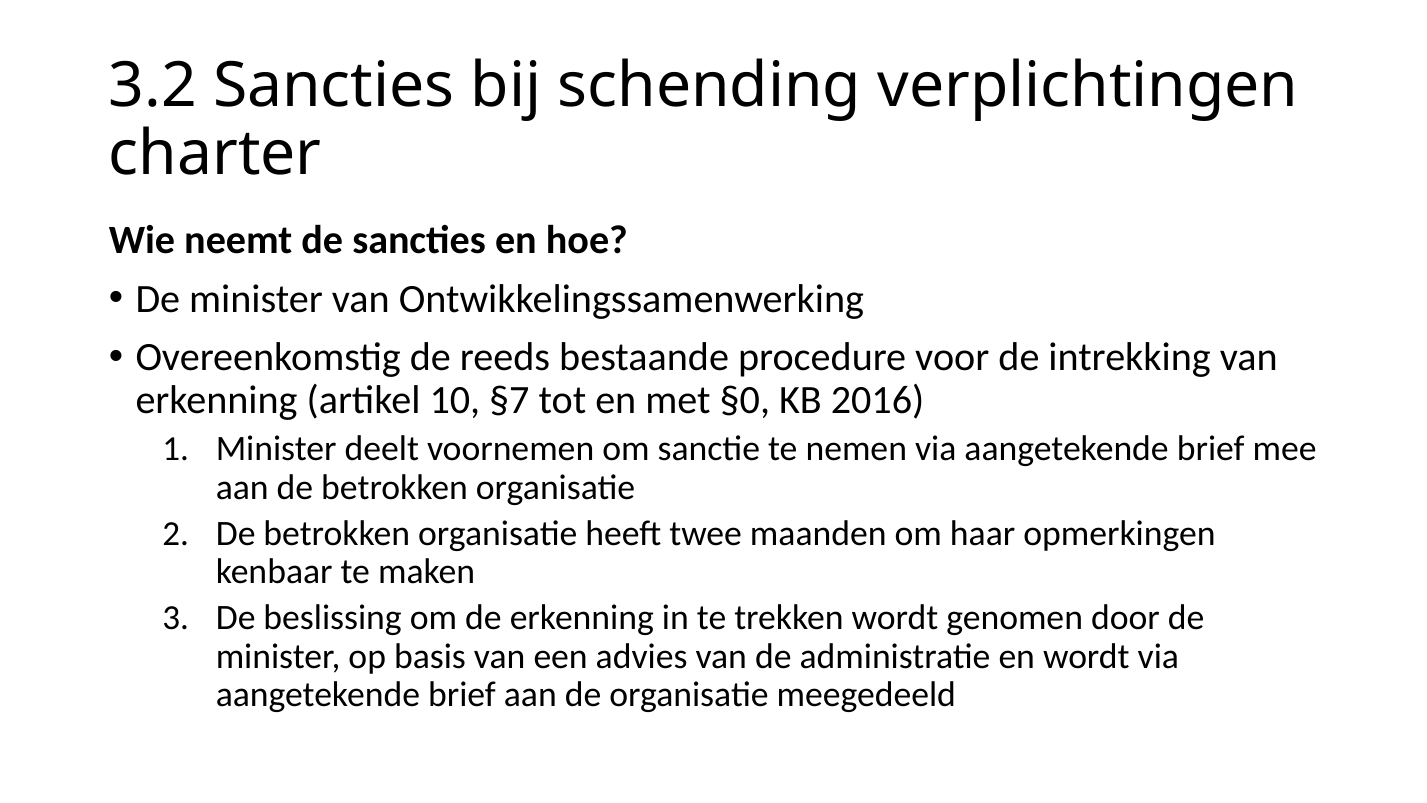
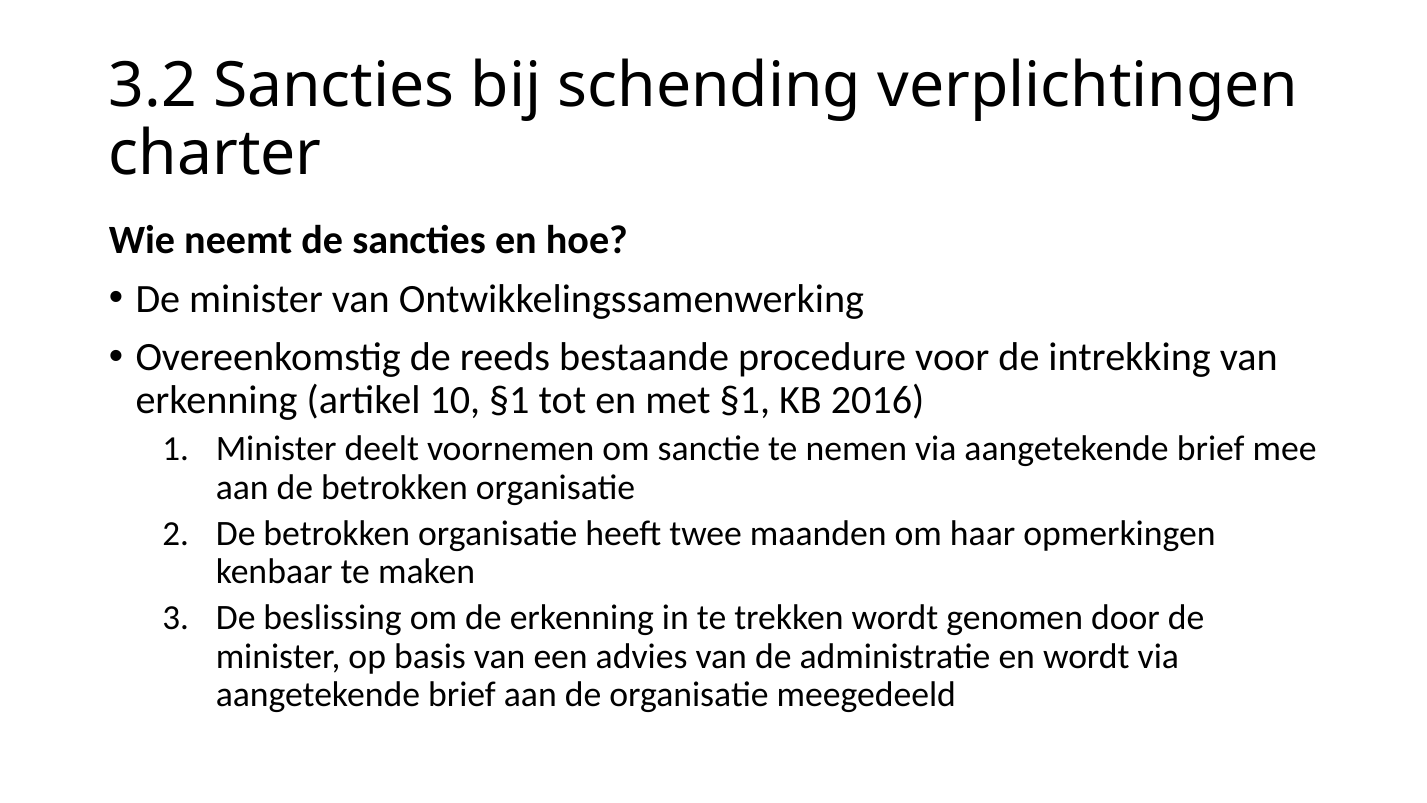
10 §7: §7 -> §1 (509, 400)
met §0: §0 -> §1 (745, 400)
